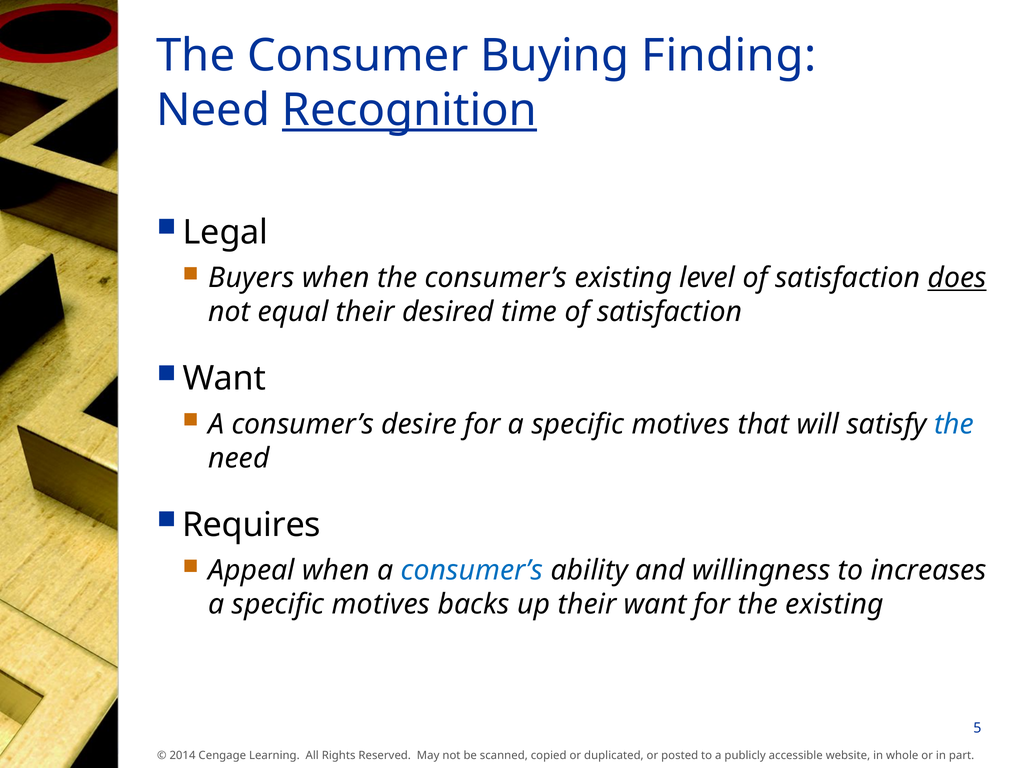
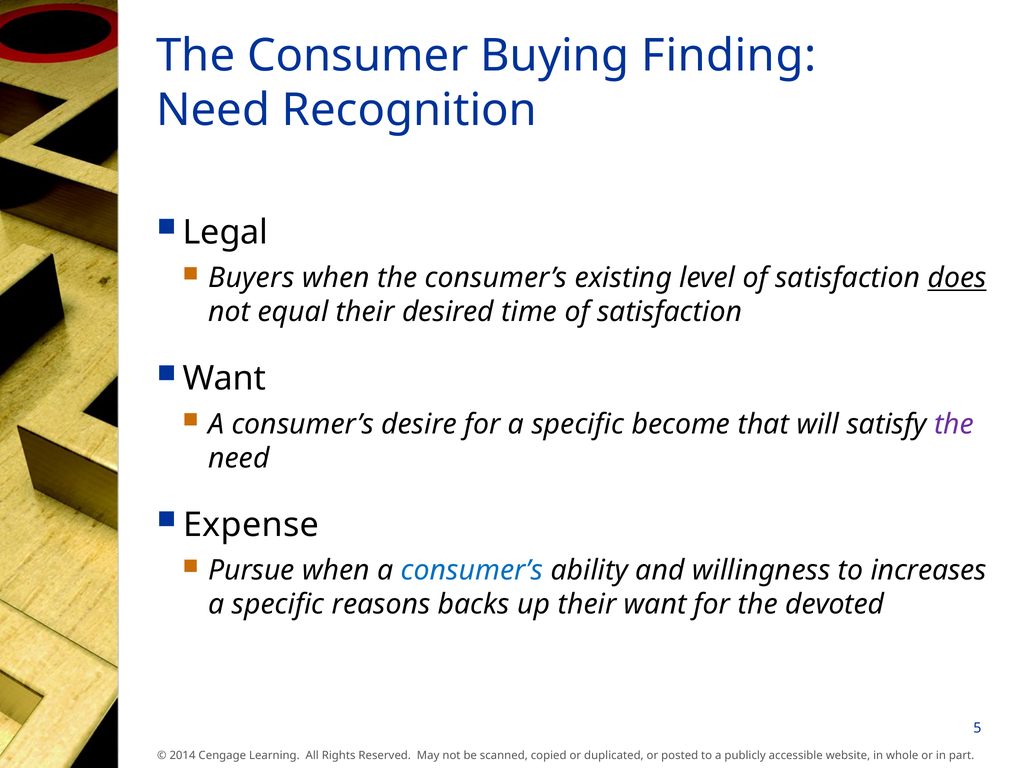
Recognition underline: present -> none (409, 110)
for a specific motives: motives -> become (681, 424)
the colour: blue -> purple (954, 424)
Requires: Requires -> Expense (251, 525)
Appeal: Appeal -> Pursue (251, 570)
motives: motives -> reasons (381, 605)
the existing: existing -> devoted (835, 605)
